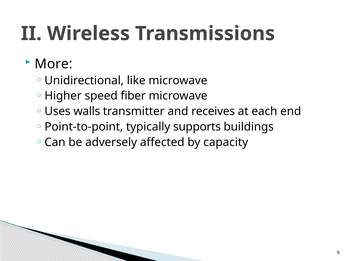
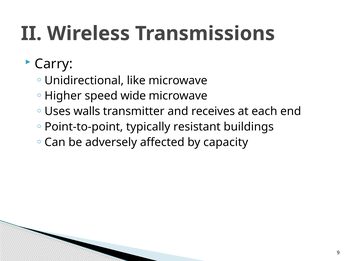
More: More -> Carry (54, 64)
fiber: fiber -> wide (133, 96)
supports: supports -> resistant (197, 127)
